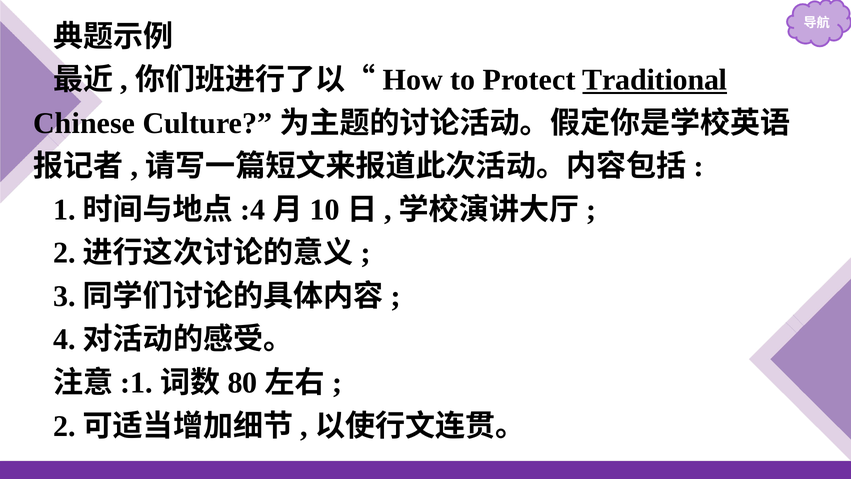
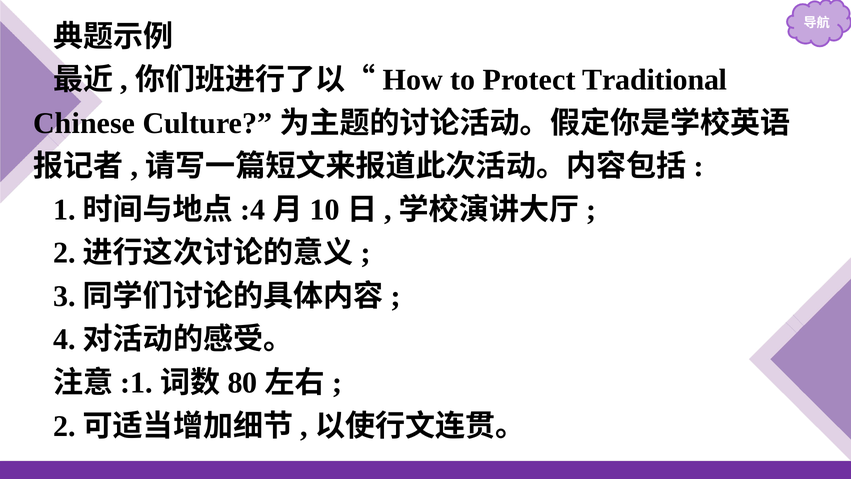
Traditional underline: present -> none (655, 80)
